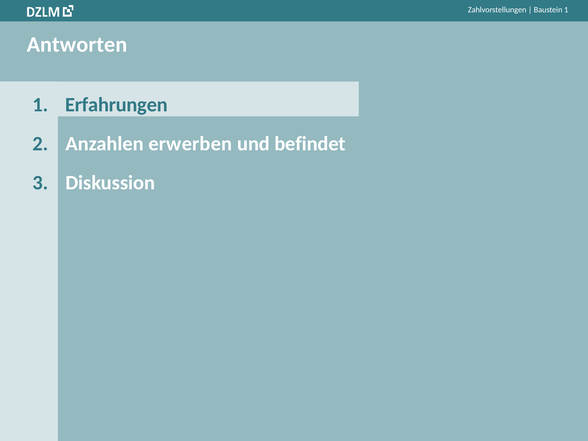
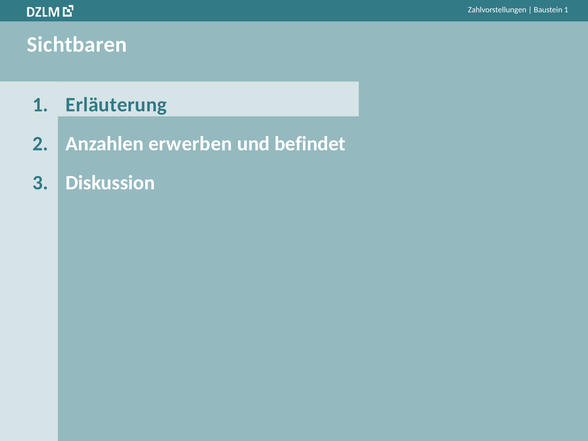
Antworten: Antworten -> Sichtbaren (77, 45)
Erfahrungen: Erfahrungen -> Erläuterung (116, 105)
